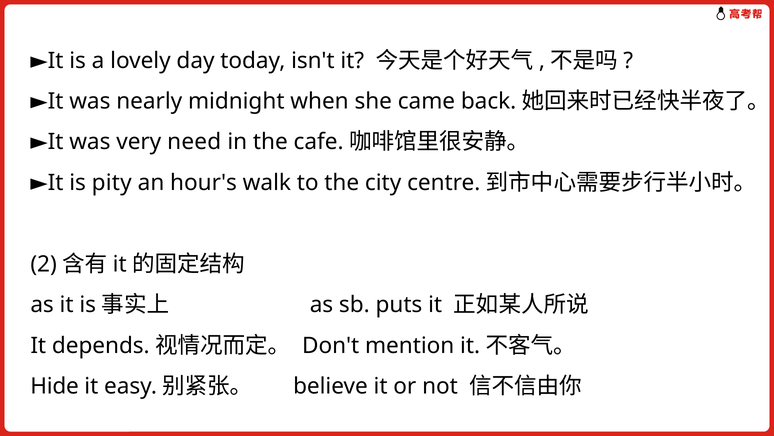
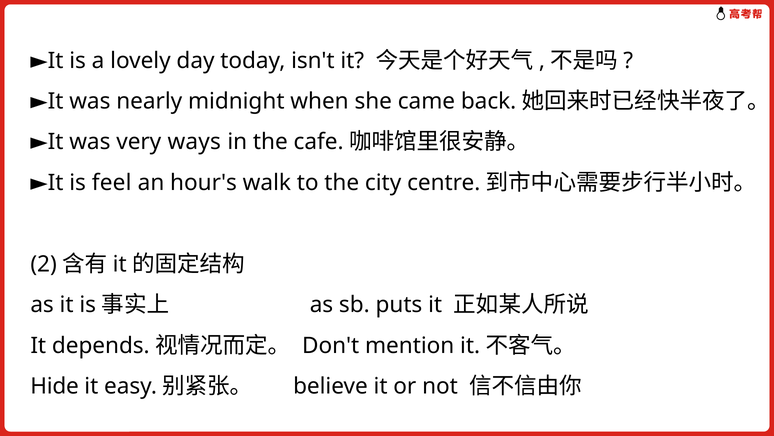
need: need -> ways (194, 142)
pity: pity -> feel (112, 182)
